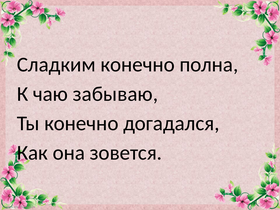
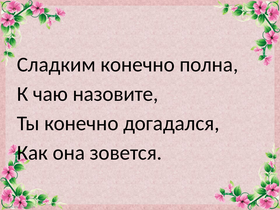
забываю: забываю -> назовите (115, 94)
